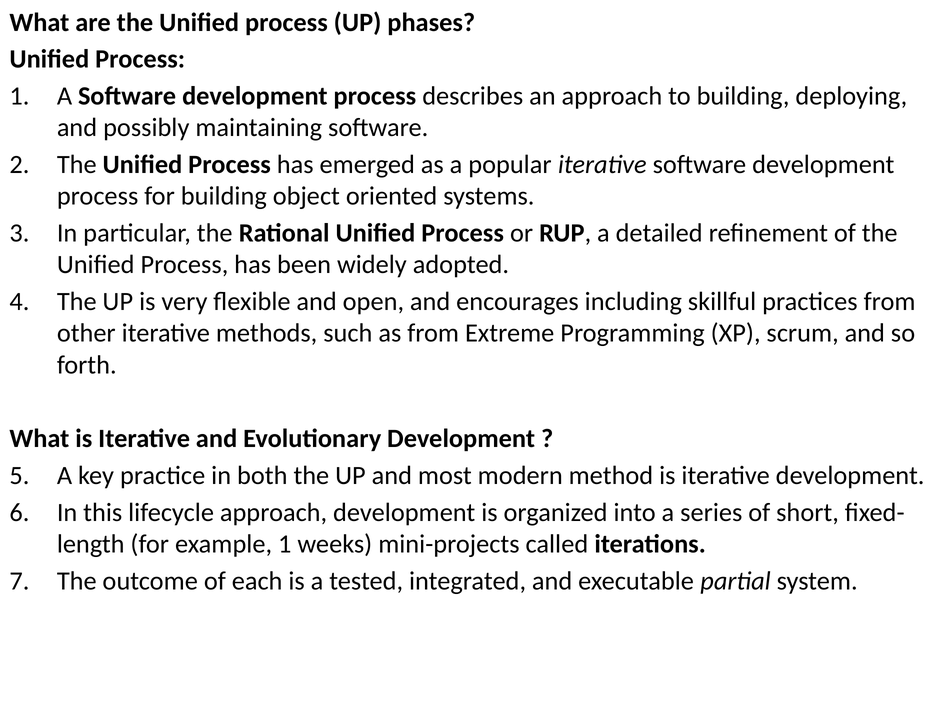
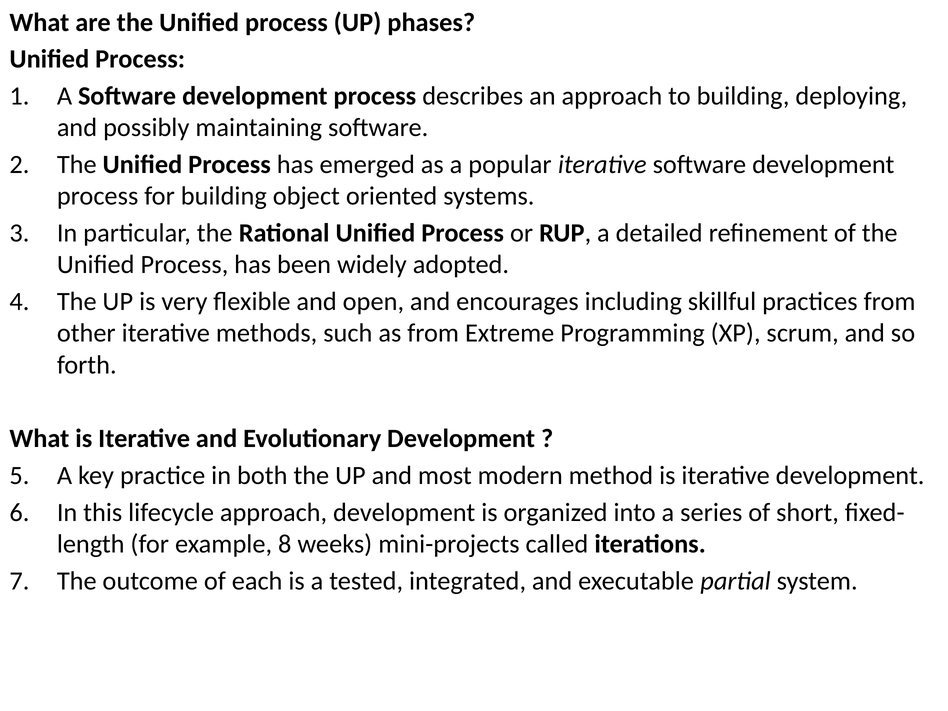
example 1: 1 -> 8 (285, 544)
